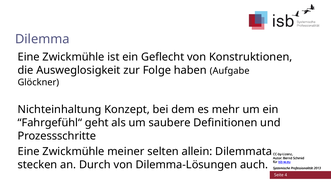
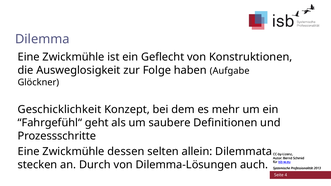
Nichteinhaltung: Nichteinhaltung -> Geschicklichkeit (59, 110)
meiner: meiner -> dessen (126, 152)
